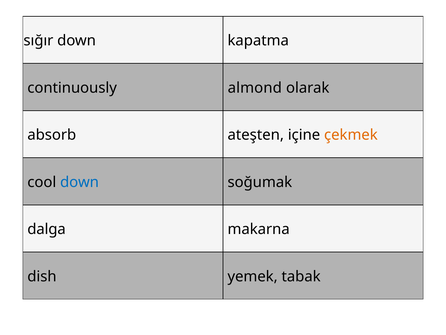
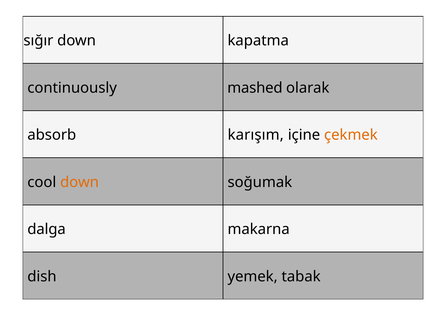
almond: almond -> mashed (255, 88)
ateşten: ateşten -> karışım (256, 135)
down colour: blue -> orange (80, 182)
